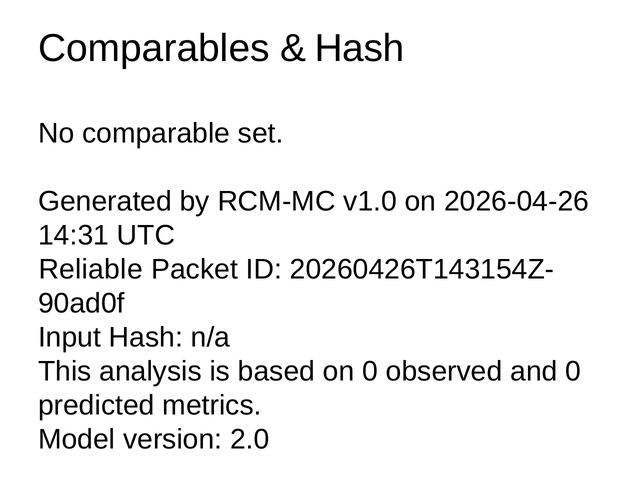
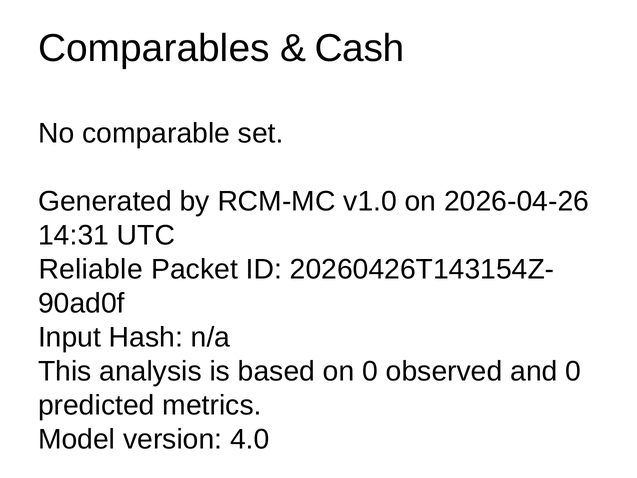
Hash: Hash -> Cash (360, 48)
2.0: 2.0 -> 4.0 (250, 439)
